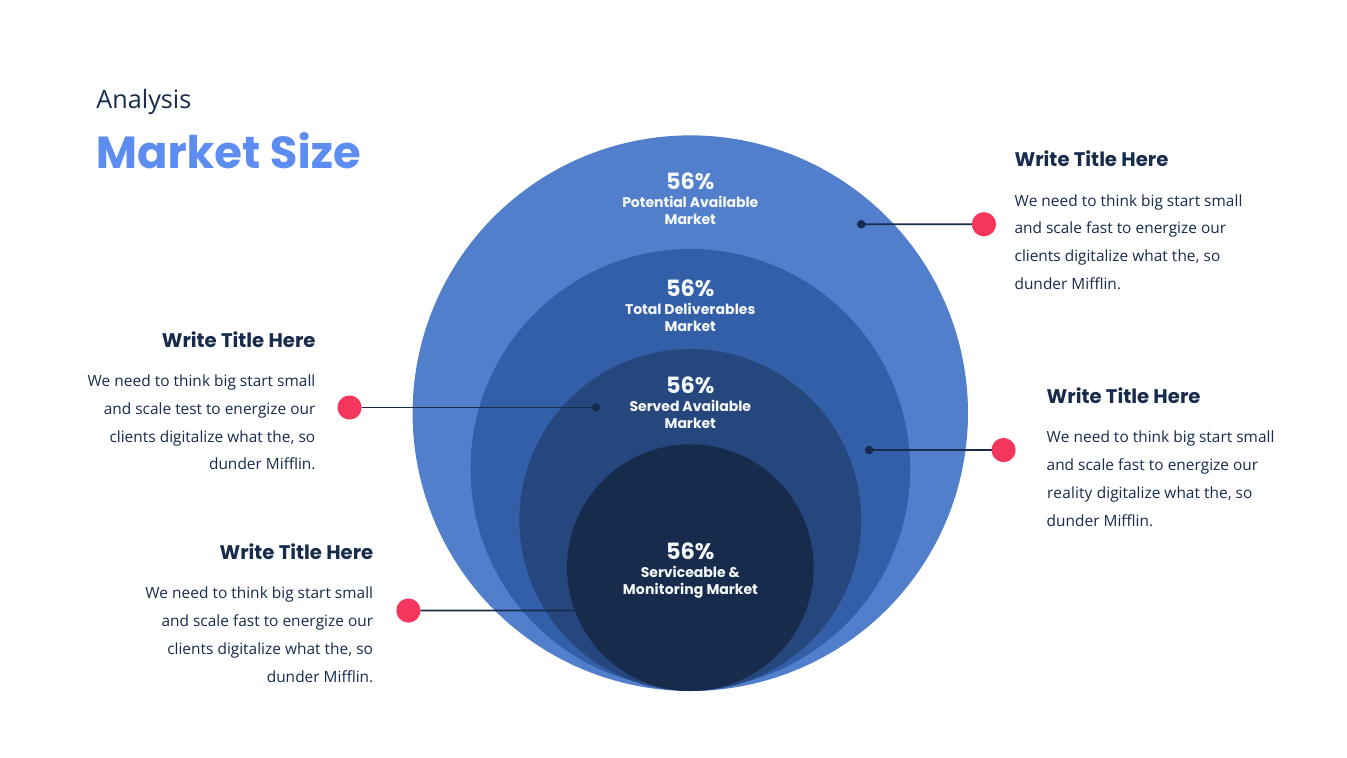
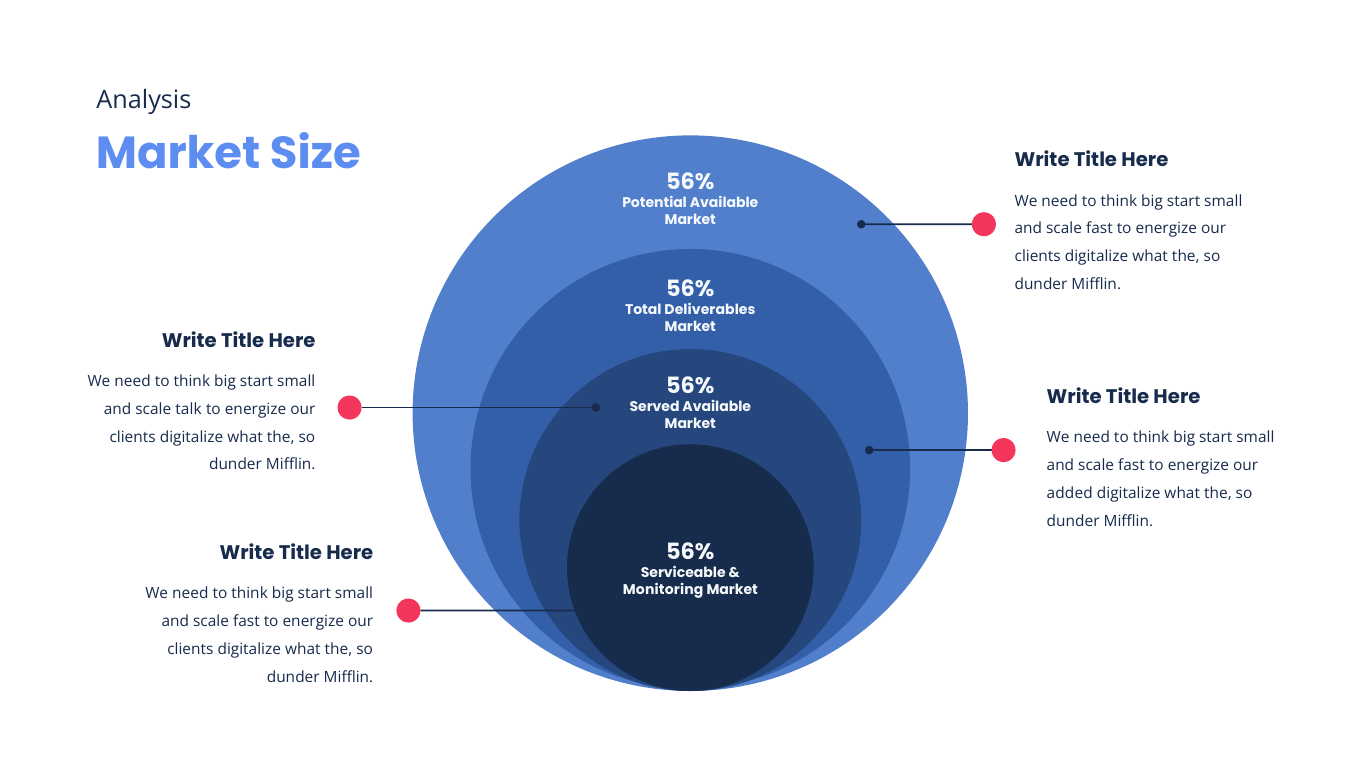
test: test -> talk (189, 409)
reality: reality -> added (1070, 493)
